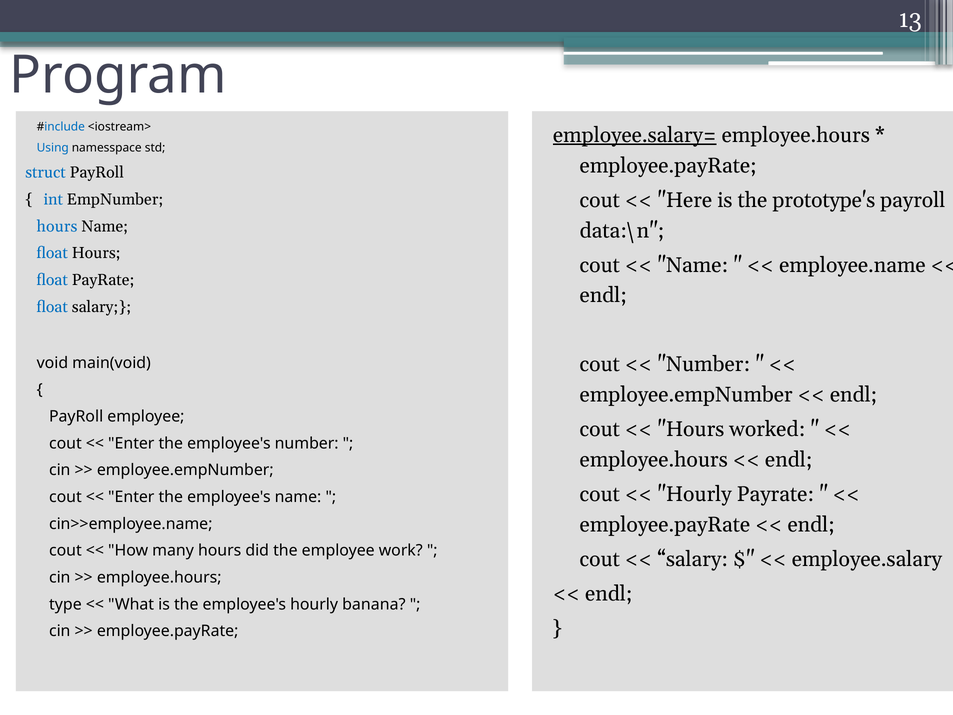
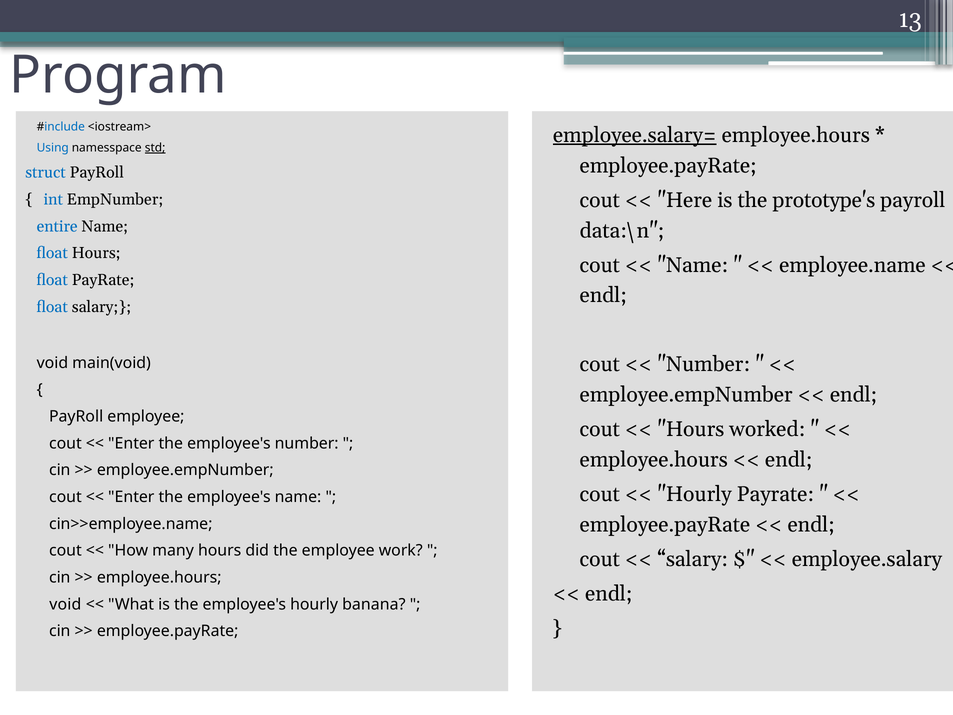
std underline: none -> present (155, 148)
hours: hours -> entire (57, 226)
type: type -> void (65, 604)
